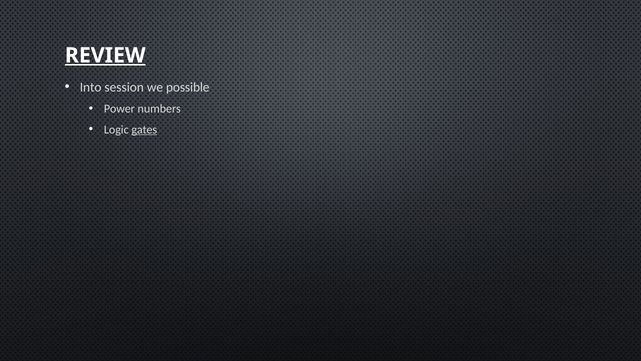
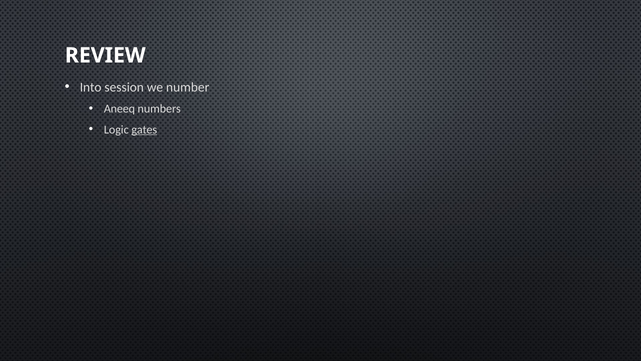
REVIEW underline: present -> none (105, 55)
possible: possible -> number (188, 87)
Power: Power -> Aneeq (119, 109)
